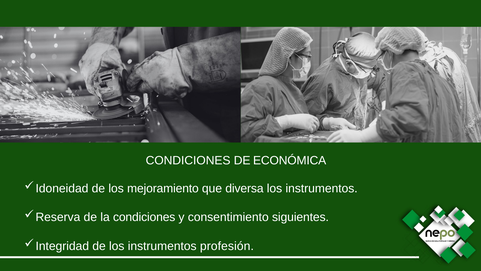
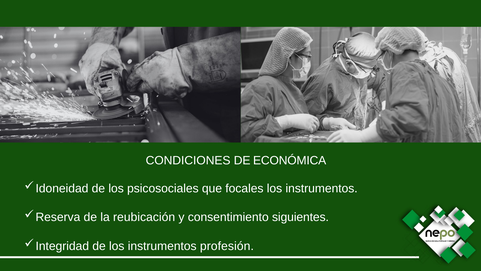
mejoramiento: mejoramiento -> psicosociales (163, 188)
diversa: diversa -> focales (244, 188)
la condiciones: condiciones -> reubicación (144, 217)
